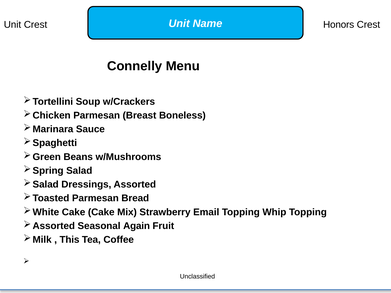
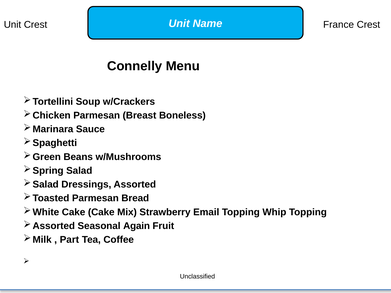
Honors: Honors -> France (339, 25)
This: This -> Part (69, 240)
